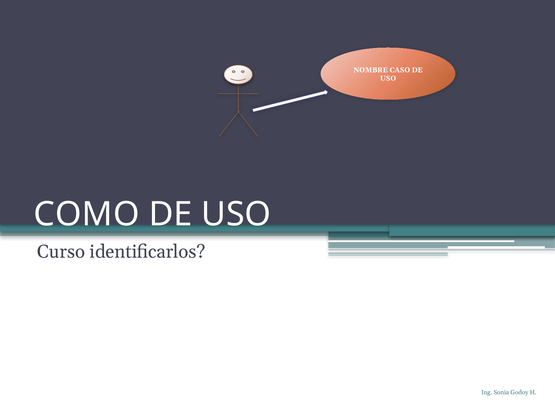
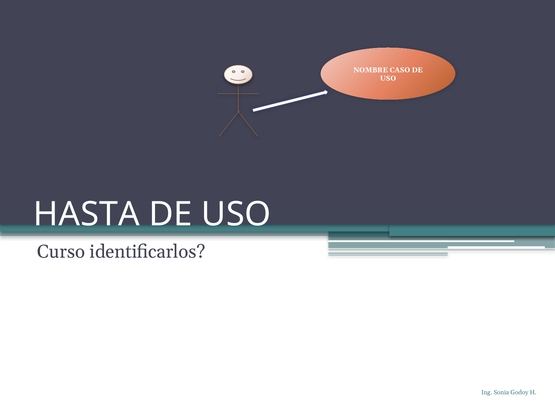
COMO: COMO -> HASTA (87, 214)
